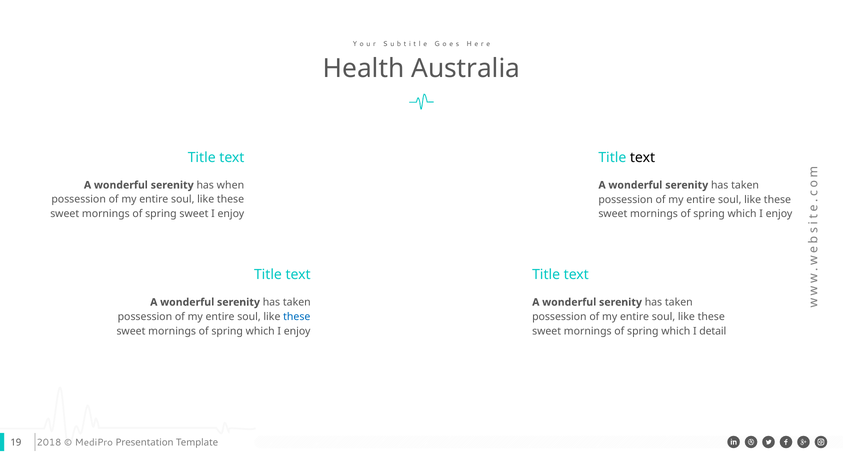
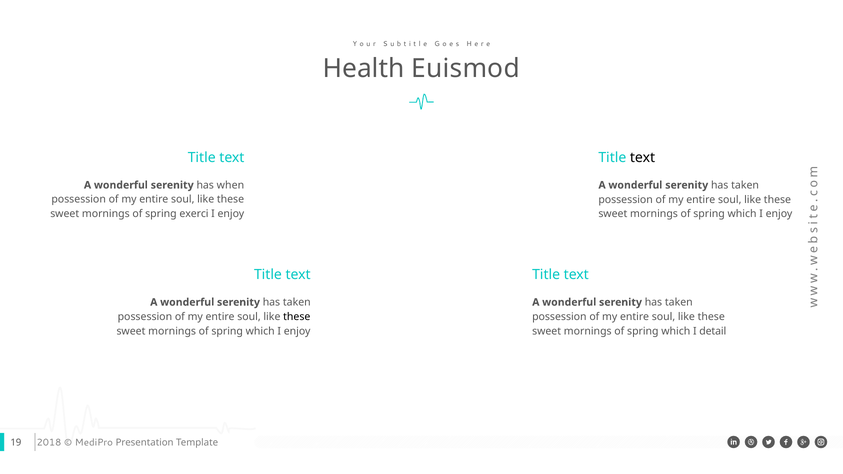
Australia: Australia -> Euismod (466, 69)
spring sweet: sweet -> exerci (194, 214)
these colour: blue -> black (297, 317)
